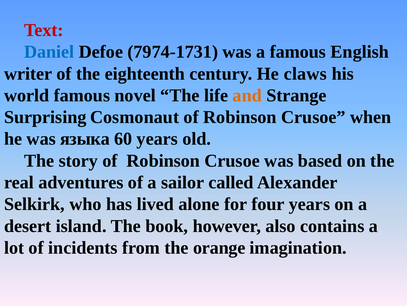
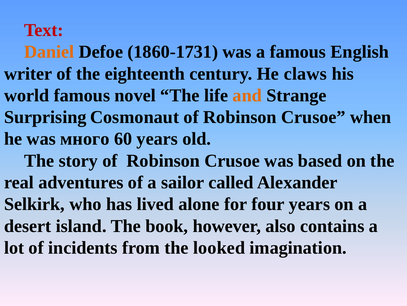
Daniel colour: blue -> orange (49, 52)
7974-1731: 7974-1731 -> 1860-1731 (173, 52)
языка: языка -> много (85, 139)
orange: orange -> looked (219, 247)
